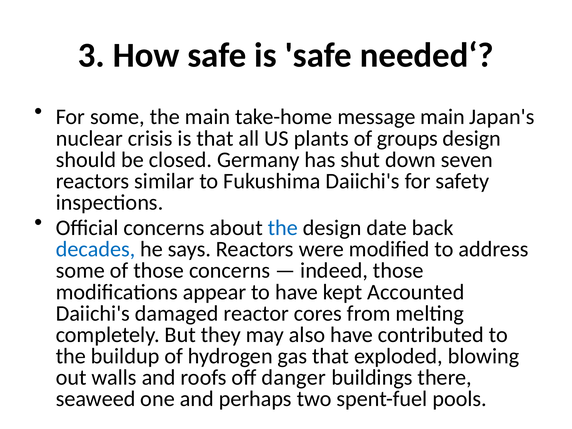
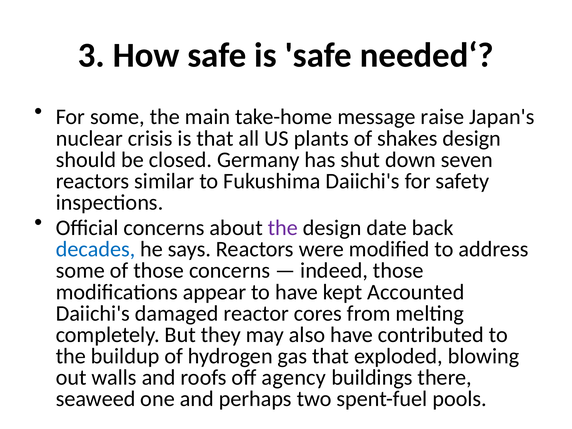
message main: main -> raise (442, 117)
groups: groups -> shakes (407, 138)
the colour: blue -> purple (283, 228)
danger: danger -> agency (294, 377)
